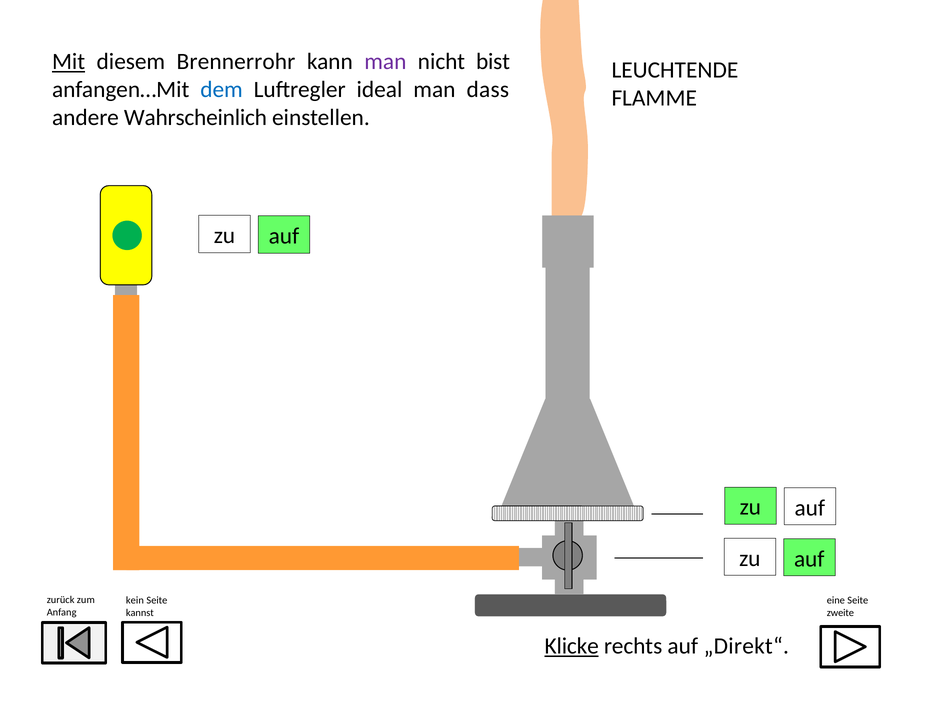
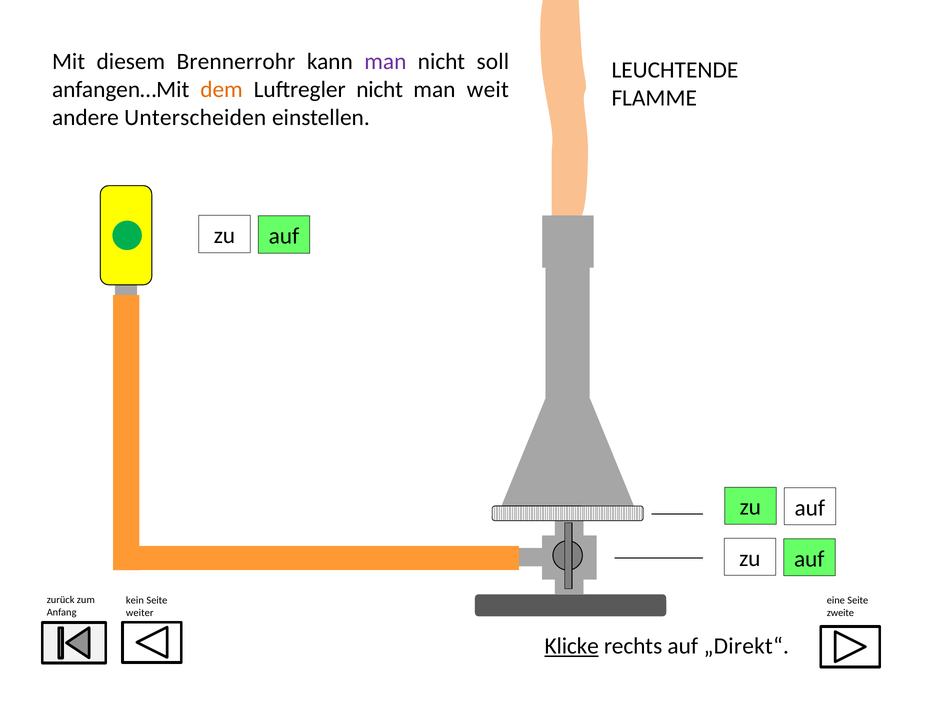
Mit underline: present -> none (69, 62)
bist: bist -> soll (493, 62)
dem colour: blue -> orange (222, 90)
Luftregler ideal: ideal -> nicht (380, 90)
dass: dass -> weit (488, 90)
Wahrscheinlich: Wahrscheinlich -> Unterscheiden (195, 118)
kannst: kannst -> weiter (140, 613)
